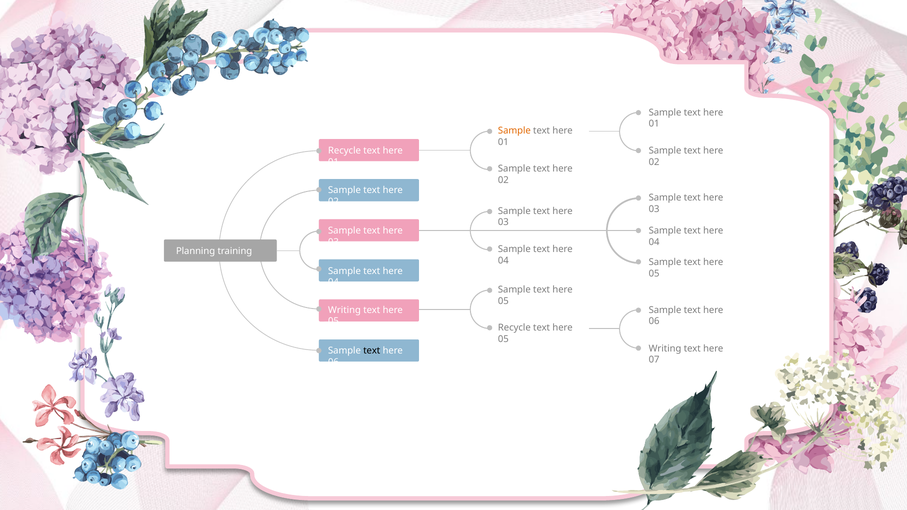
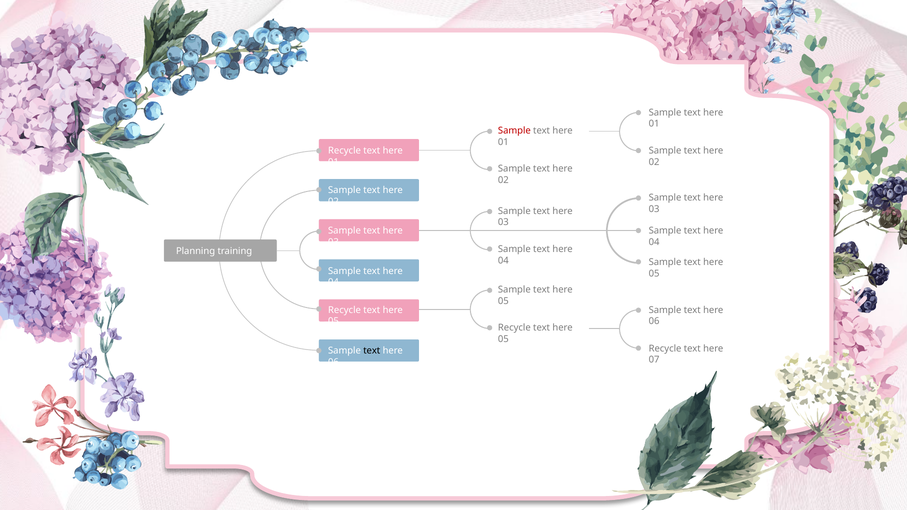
Sample colour: orange -> red (514, 131)
Writing: Writing -> Recycle (345, 310)
Writing: Writing -> Recycle (665, 349)
